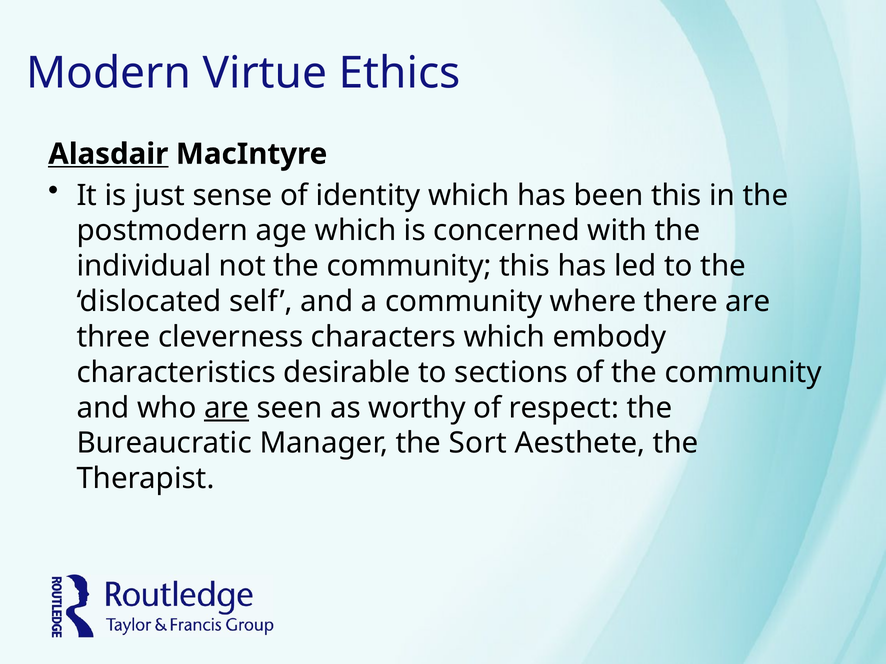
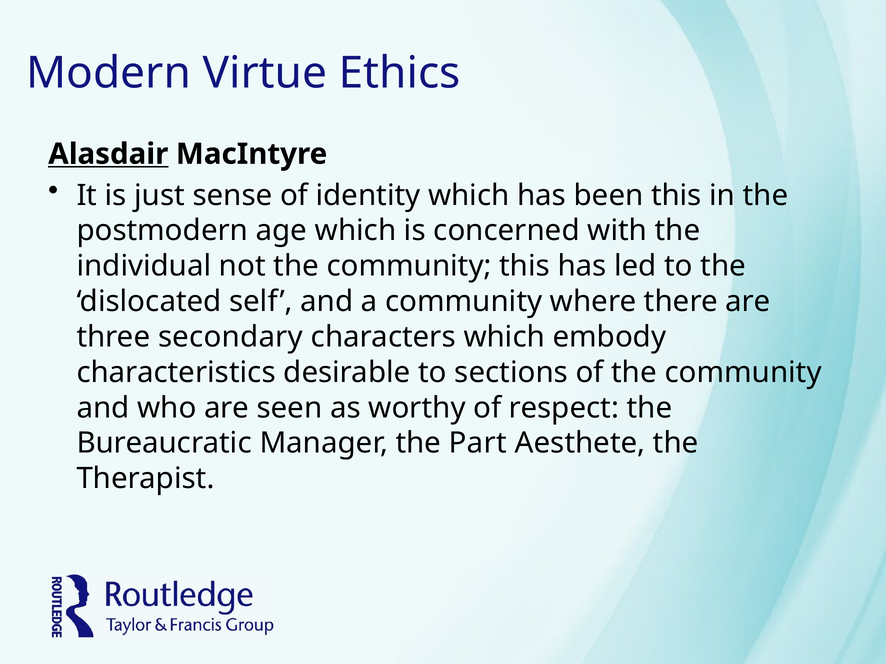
cleverness: cleverness -> secondary (231, 337)
are underline: present -> none (227, 408)
Sort: Sort -> Part (478, 444)
